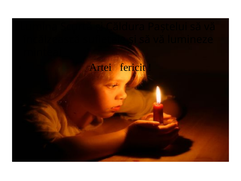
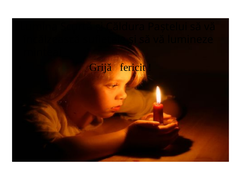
Artei: Artei -> Grijă (100, 67)
